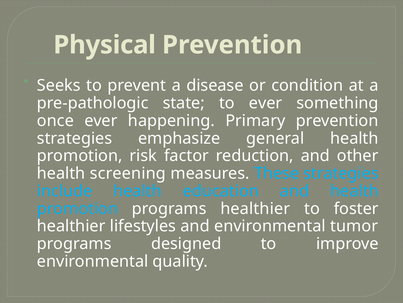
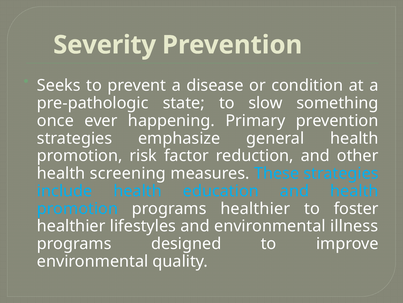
Physical: Physical -> Severity (105, 45)
to ever: ever -> slow (266, 103)
tumor: tumor -> illness (354, 226)
